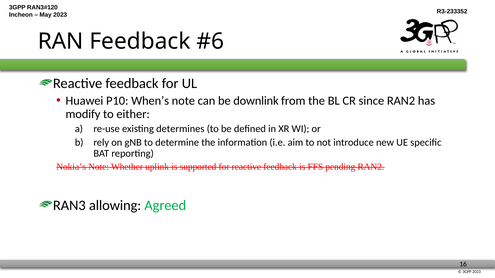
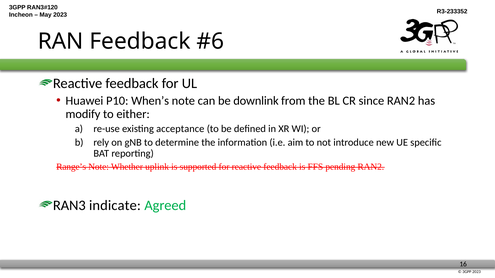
determines: determines -> acceptance (180, 129)
Nokia’s: Nokia’s -> Range’s (71, 167)
allowing: allowing -> indicate (115, 206)
